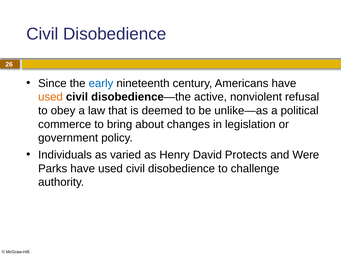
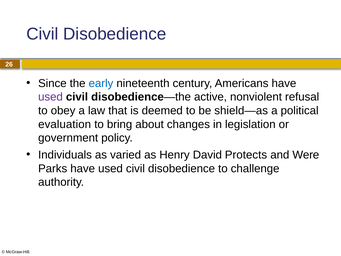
used colour: orange -> purple (50, 97)
unlike—as: unlike—as -> shield—as (241, 110)
commerce: commerce -> evaluation (65, 124)
